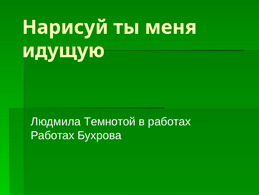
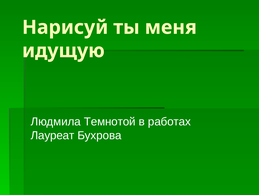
Работах: Работах -> Лауреат (52, 135)
